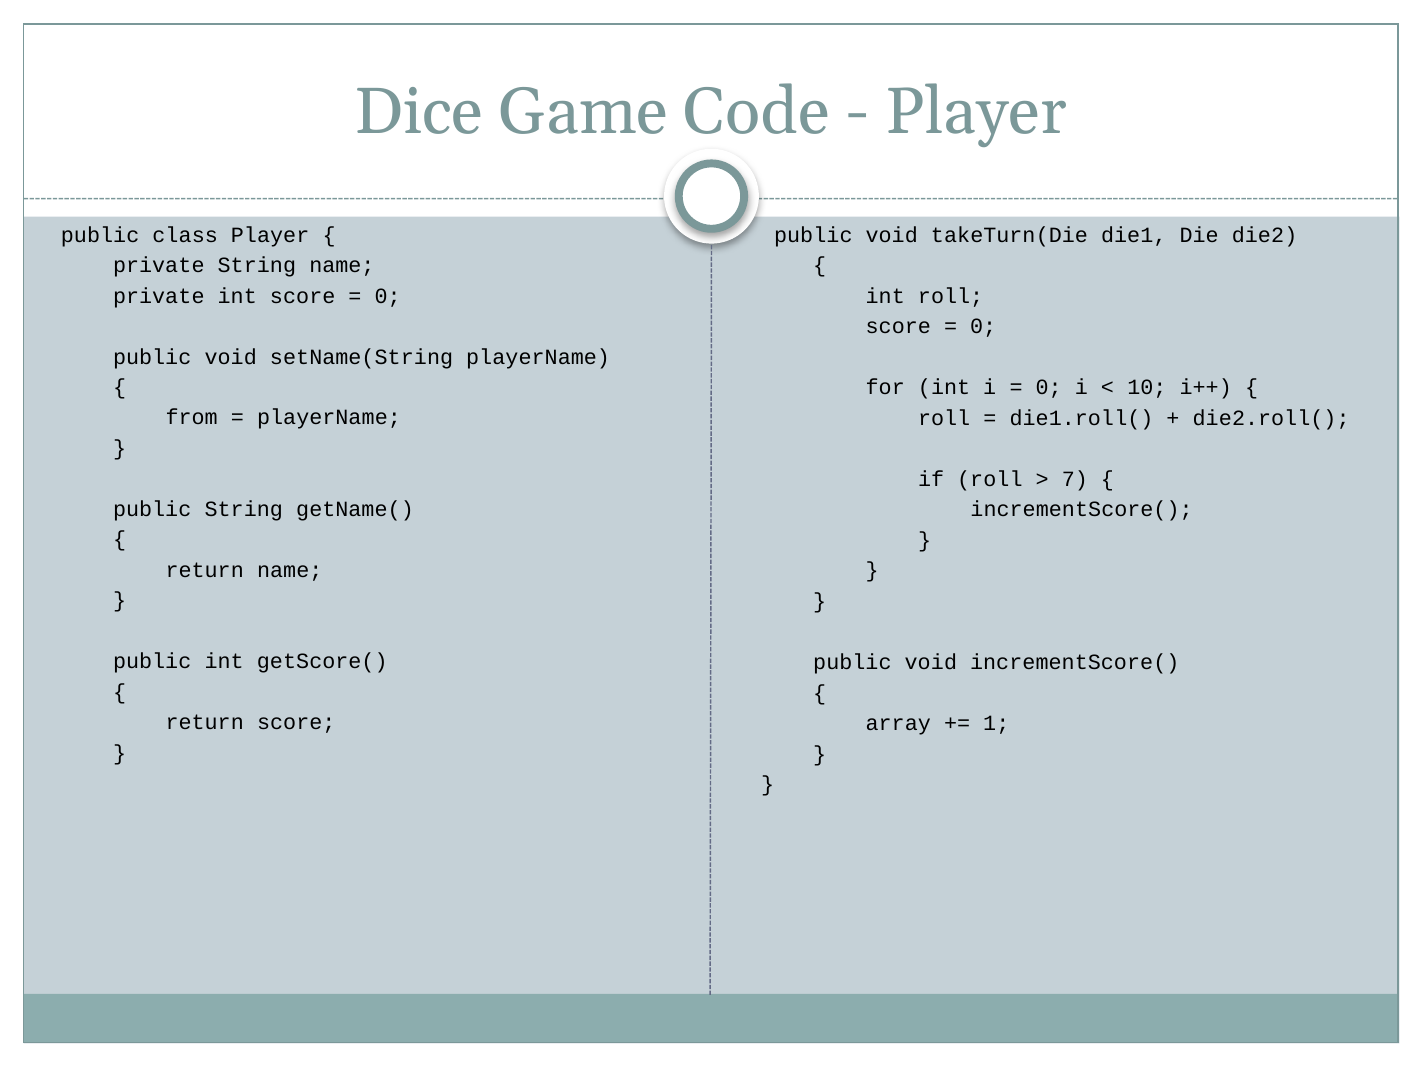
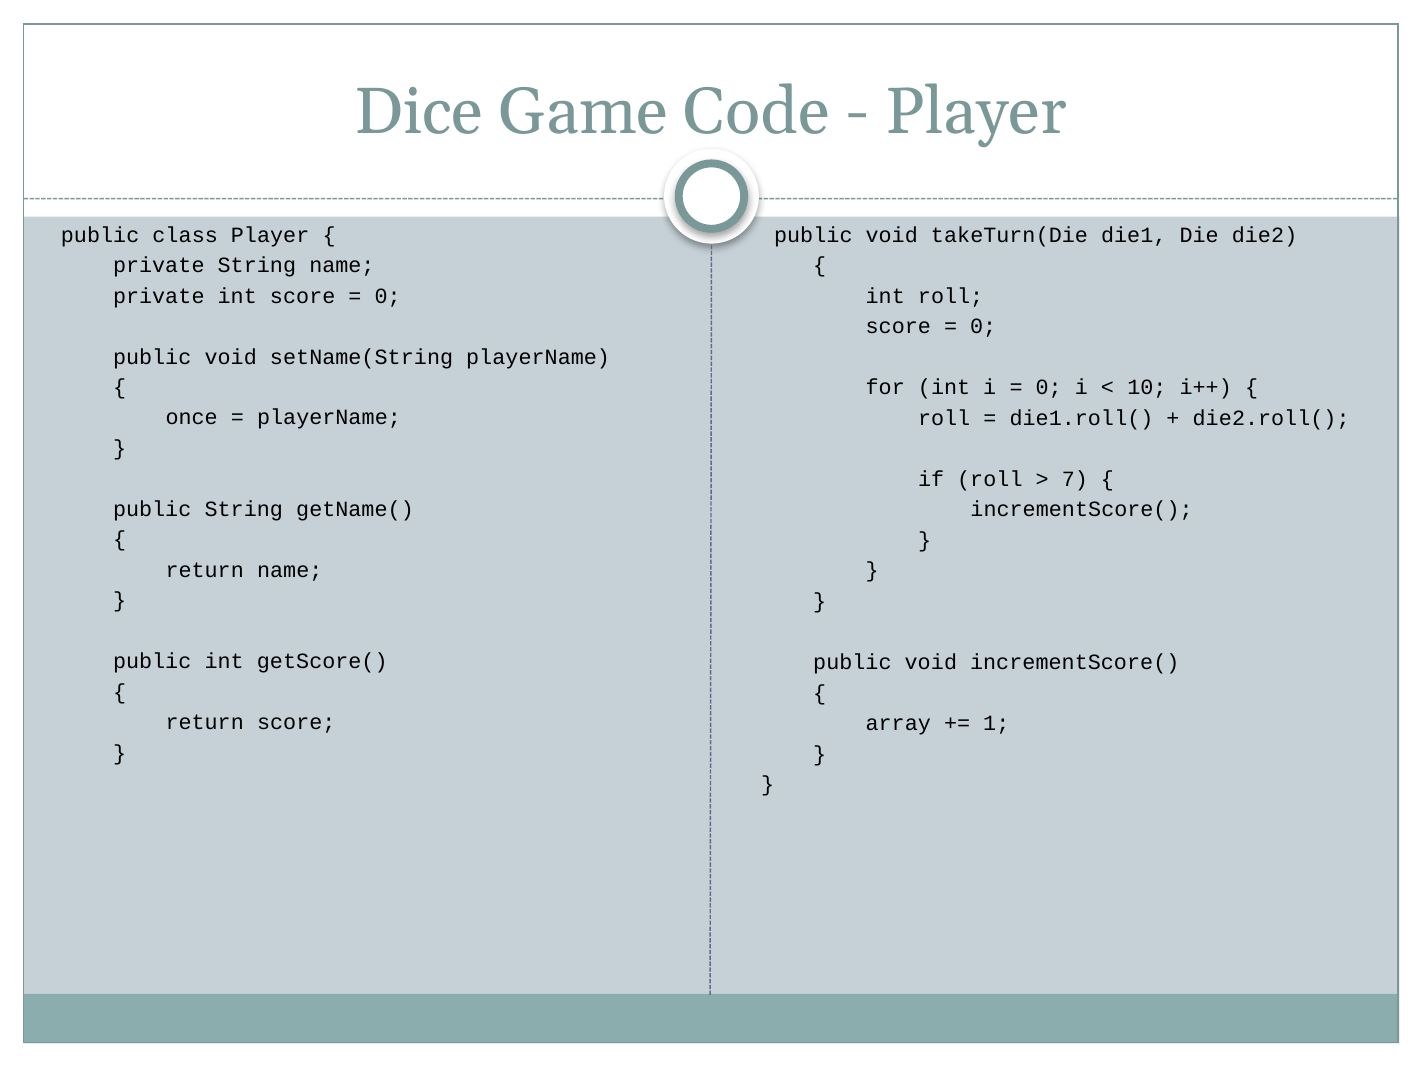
from: from -> once (192, 418)
